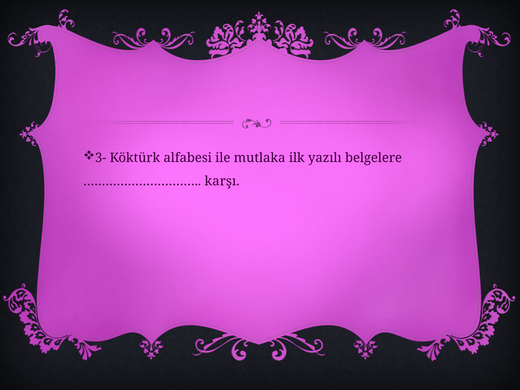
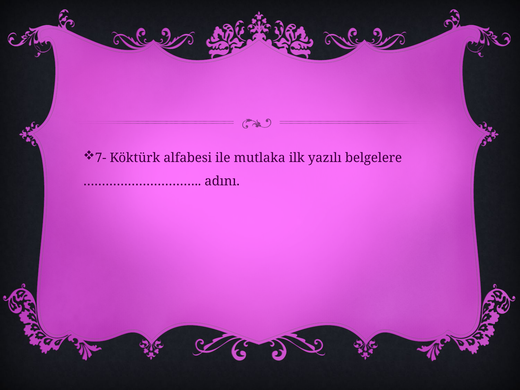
3-: 3- -> 7- (101, 158)
karşı: karşı -> adını (222, 181)
